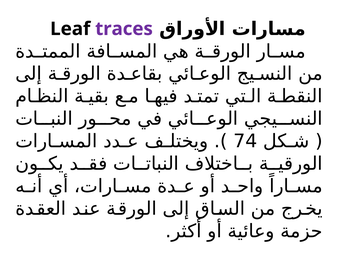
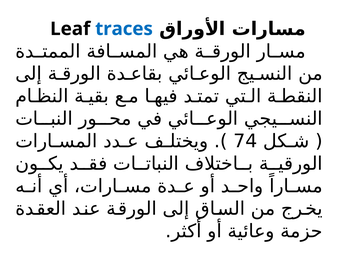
traces colour: purple -> blue (124, 29)
